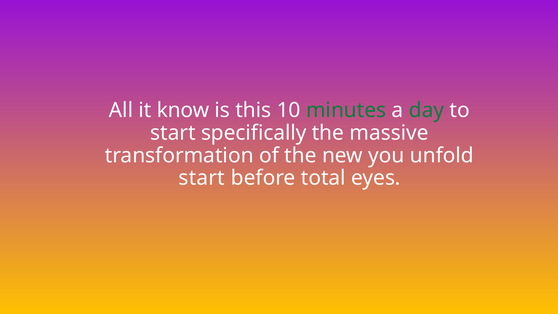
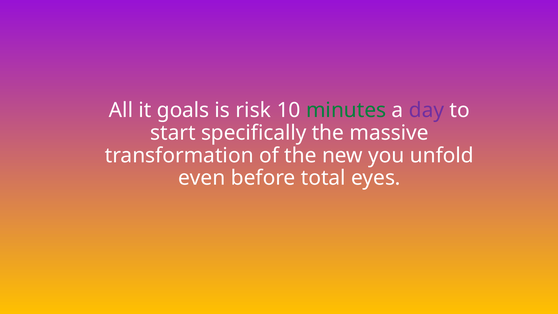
know: know -> goals (183, 110)
this: this -> risk (253, 110)
day colour: green -> purple (426, 110)
start: start -> even (202, 178)
